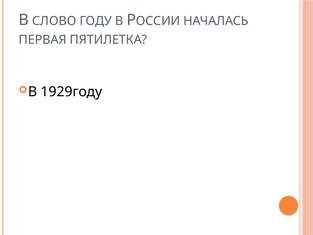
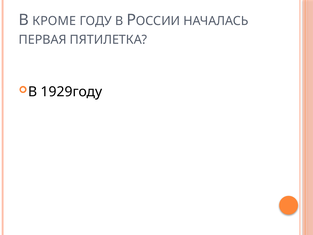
СЛОВО: СЛОВО -> КРОМЕ (54, 21)
